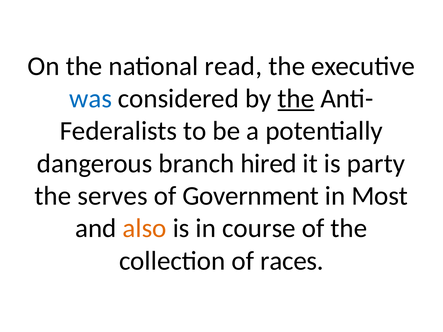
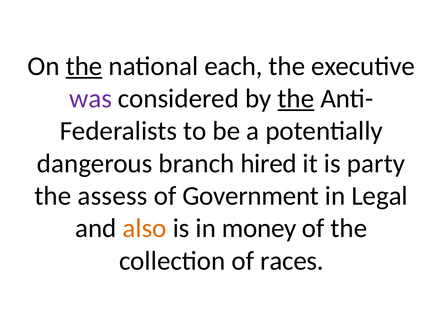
the underline: none -> present (84, 66)
read: read -> each (233, 66)
was colour: blue -> purple (91, 99)
serves: serves -> assess (112, 196)
Most: Most -> Legal (380, 196)
course: course -> money (259, 229)
